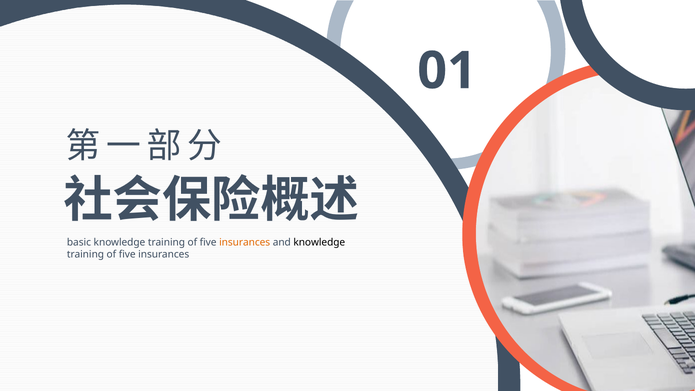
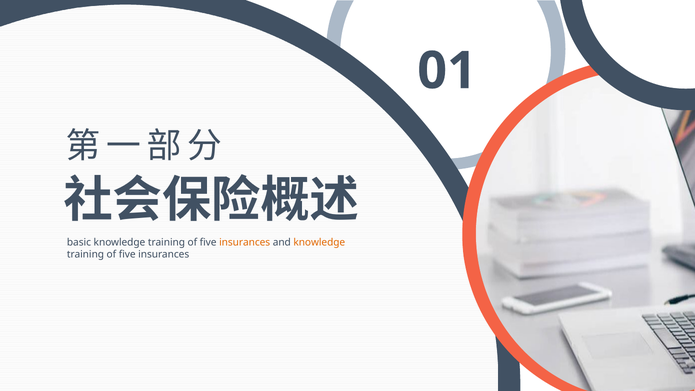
knowledge colour: black -> orange (319, 242)
